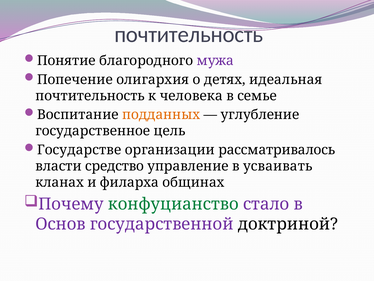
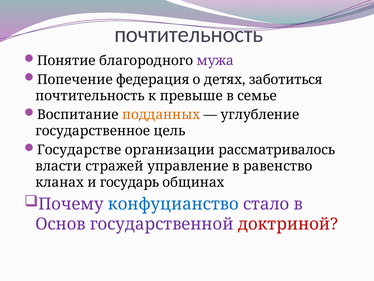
олигархия: олигархия -> федерация (153, 79)
идеальная: идеальная -> заботиться (286, 79)
человека: человека -> превыше (191, 96)
средство: средство -> стражей (114, 166)
усваивать: усваивать -> равенство (278, 166)
филарха: филарха -> государь (130, 182)
конфуцианство colour: green -> blue (173, 204)
доктриной colour: black -> red (288, 224)
